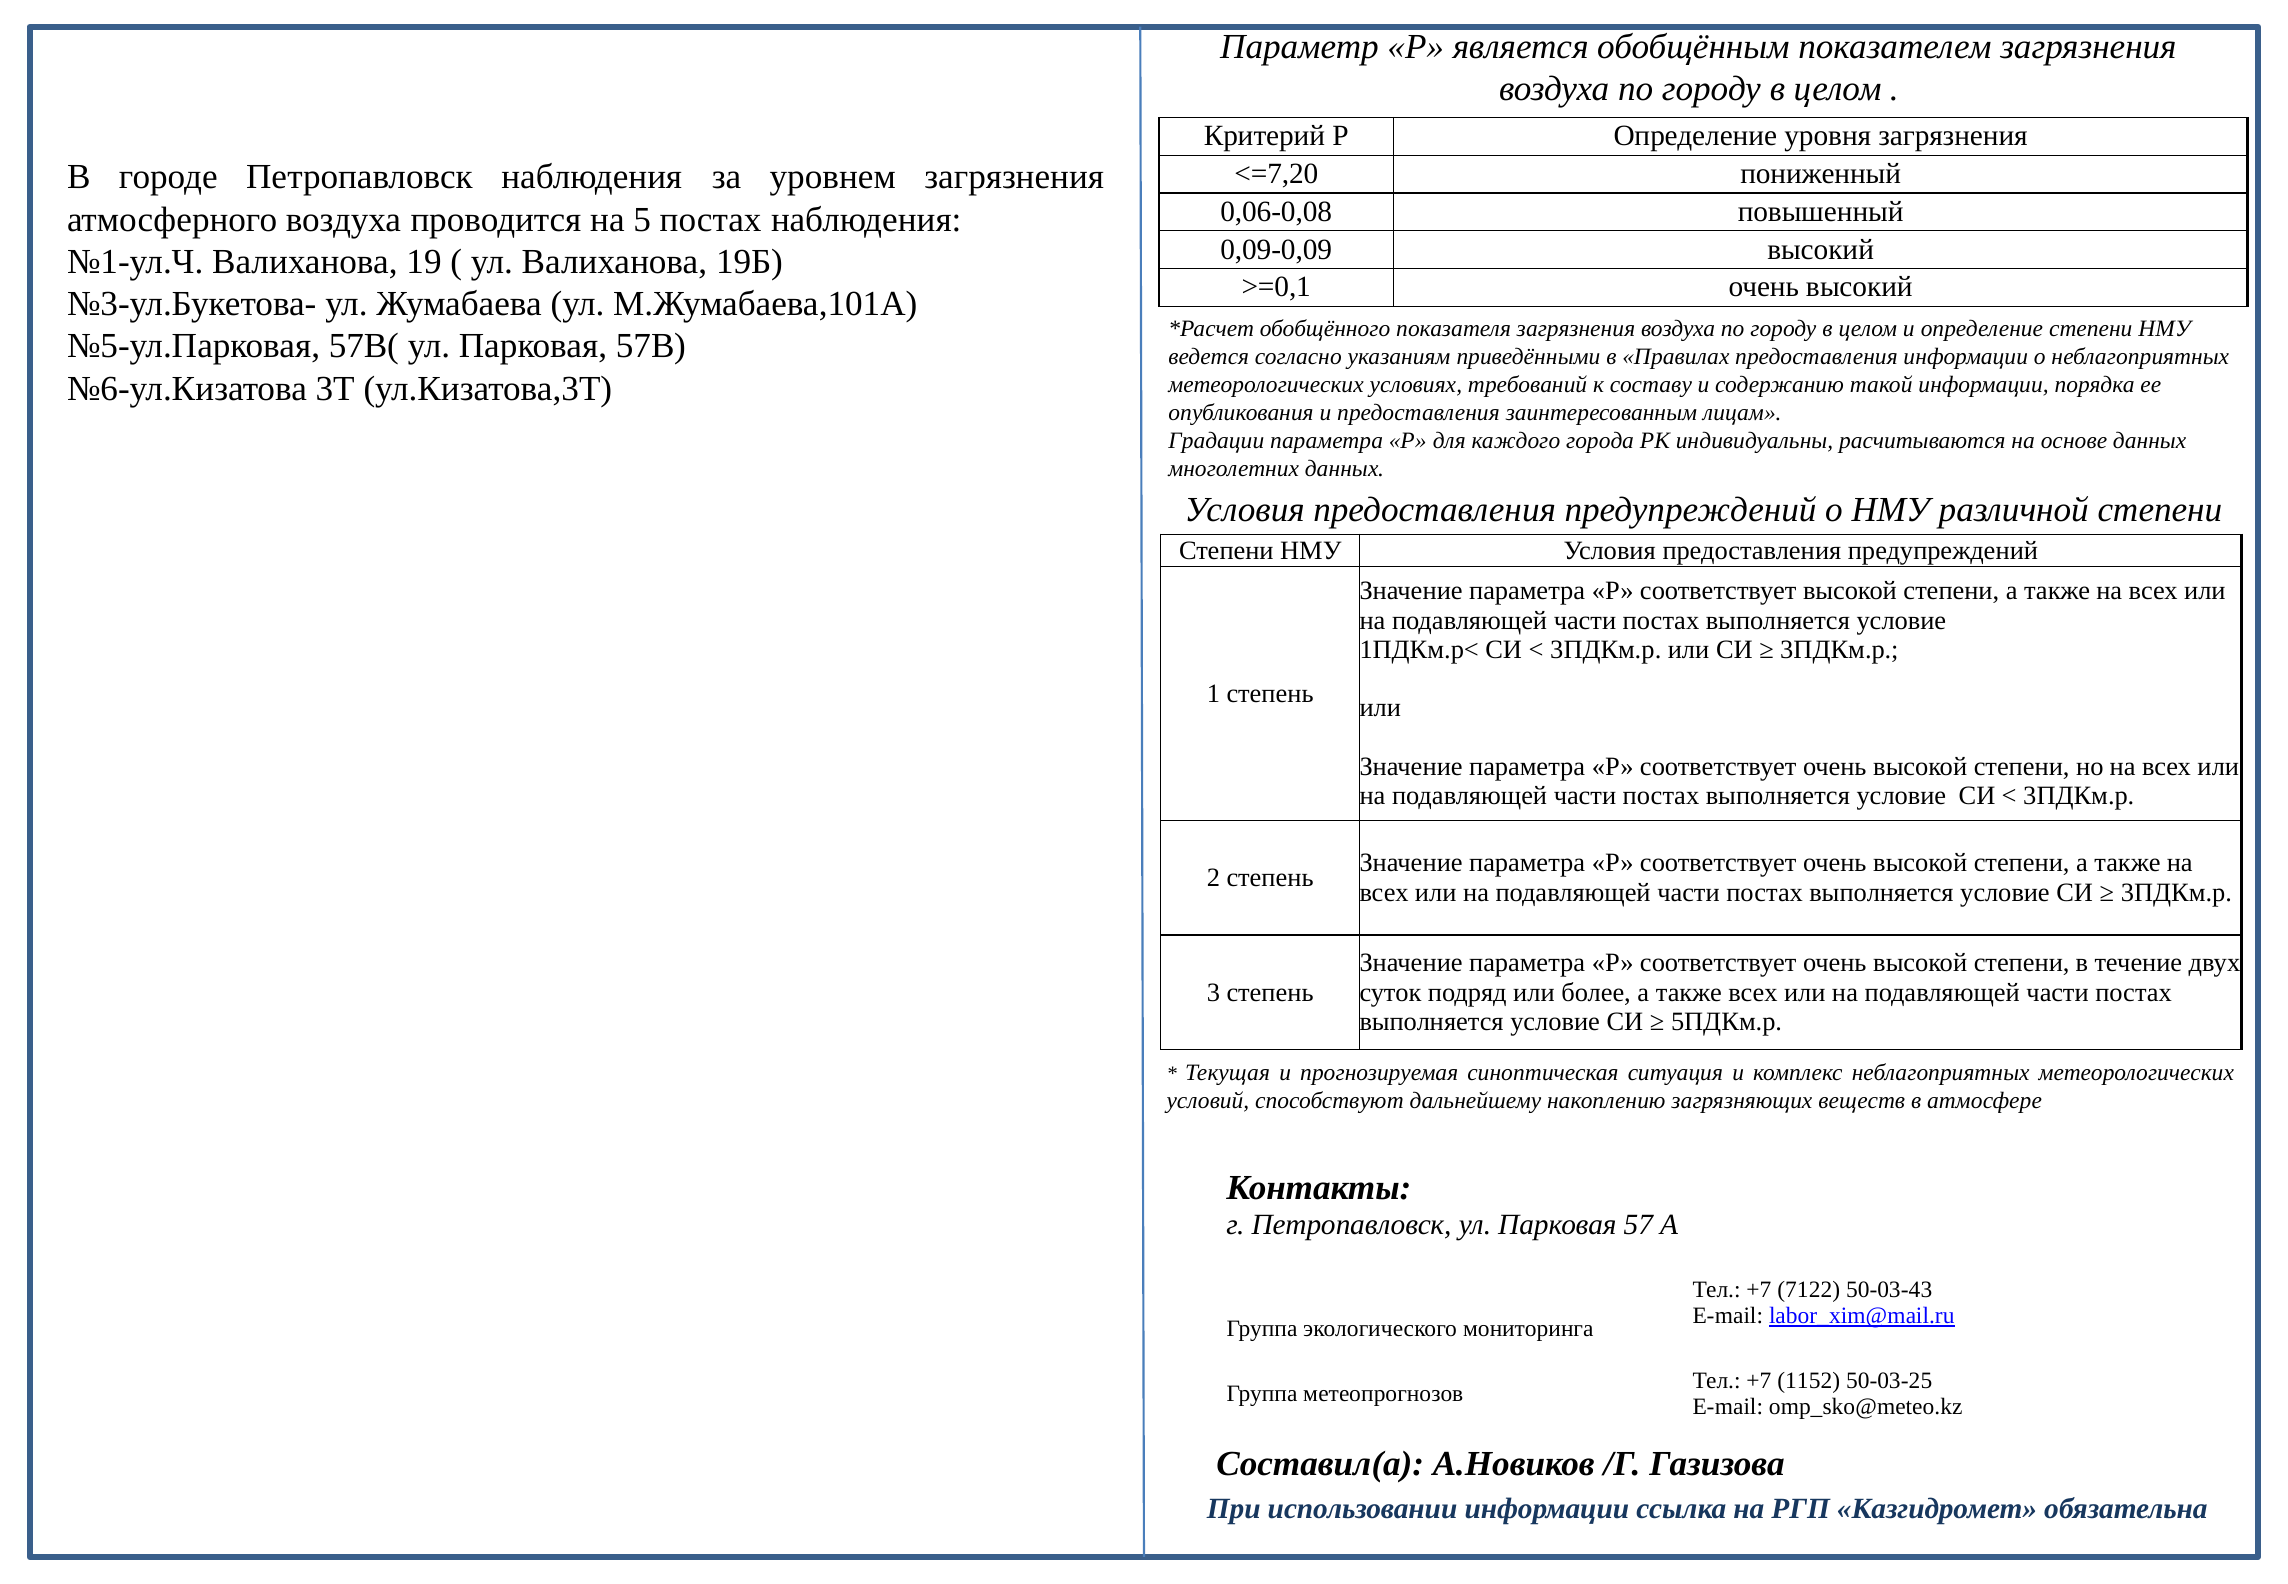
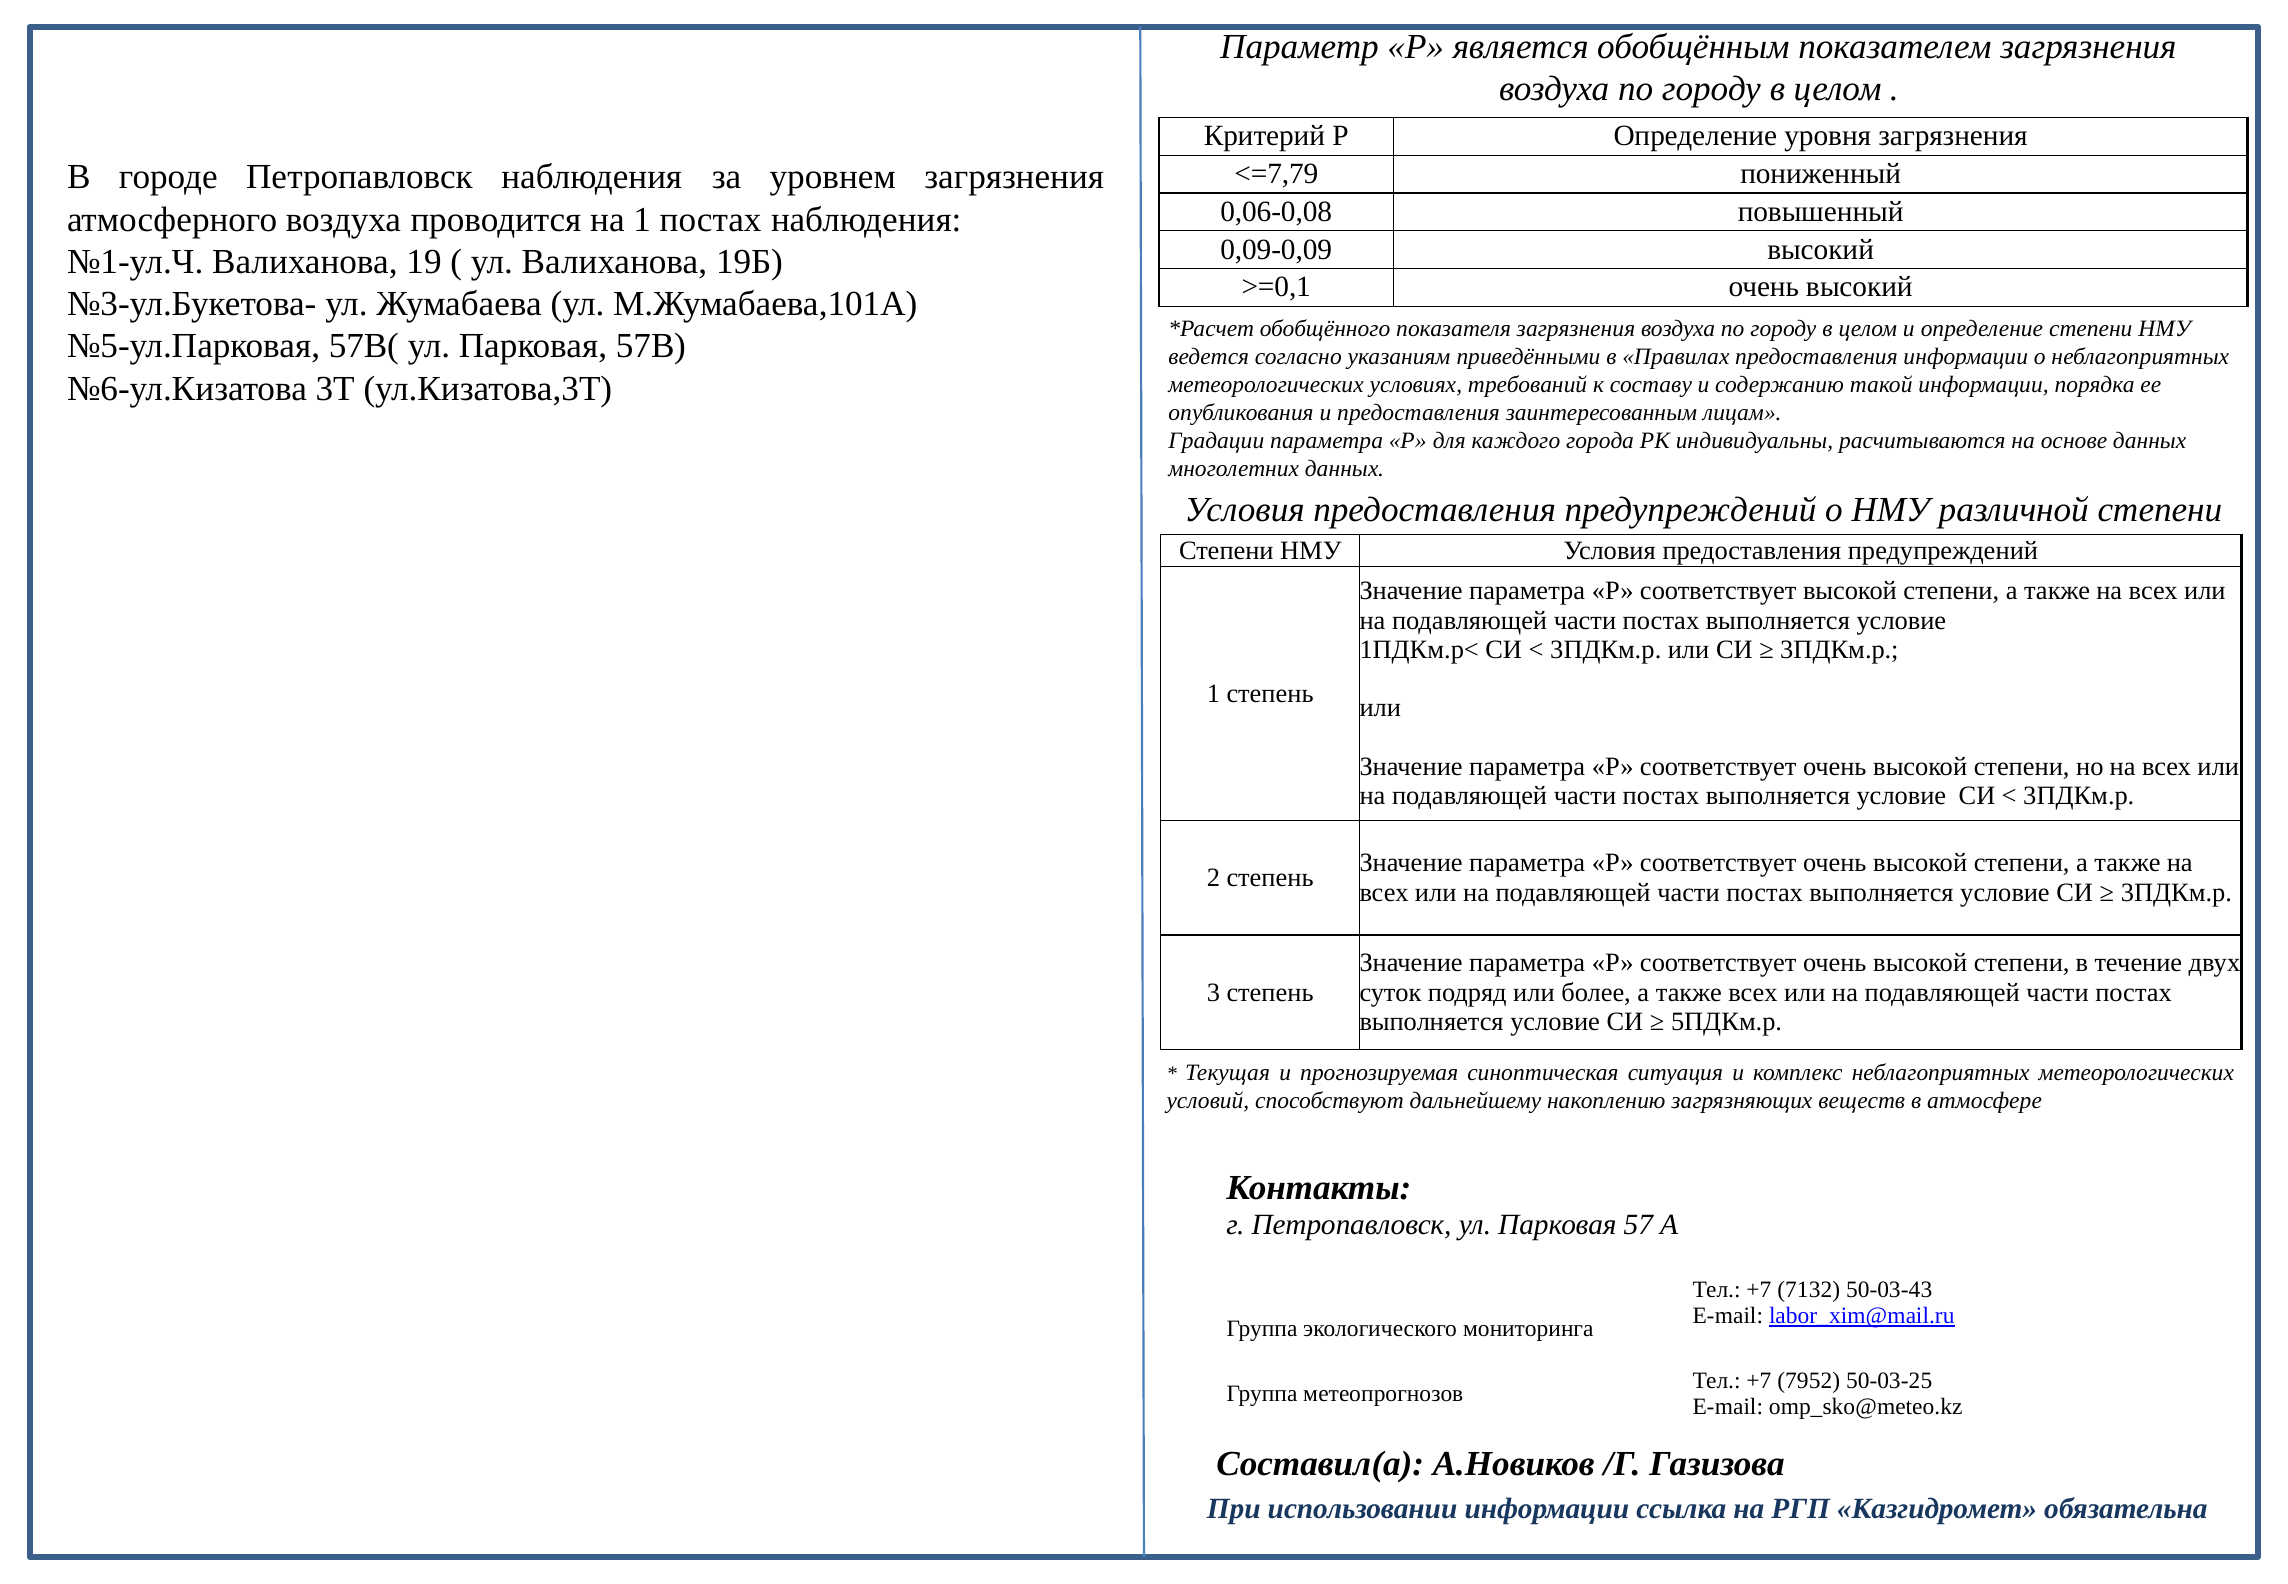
<=7,20: <=7,20 -> <=7,79 (1276, 174)
на 5: 5 -> 1 (642, 219)
7122: 7122 -> 7132 (1809, 1290)
1152: 1152 -> 7952 (1809, 1381)
